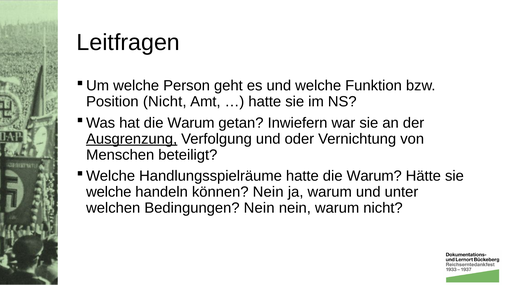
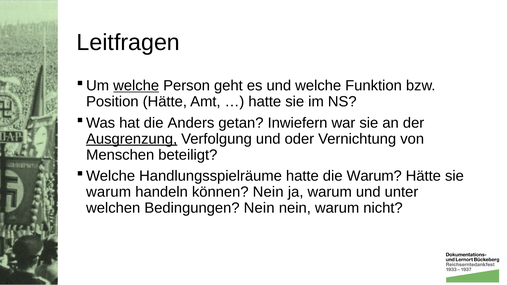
welche underline: none -> present (136, 86)
Position Nicht: Nicht -> Hätte (165, 102)
hat die Warum: Warum -> Anders (191, 123)
welche: welche -> warum (109, 192)
